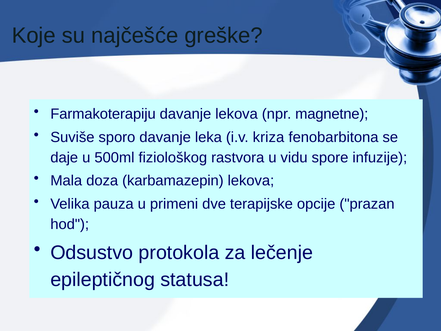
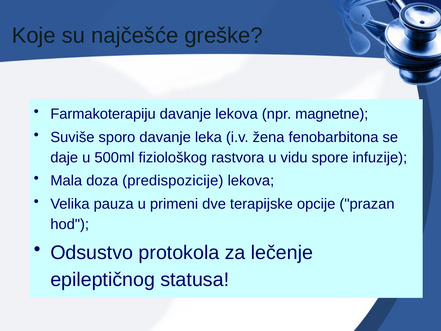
kriza: kriza -> žena (269, 137)
karbamazepin: karbamazepin -> predispozicije (173, 181)
